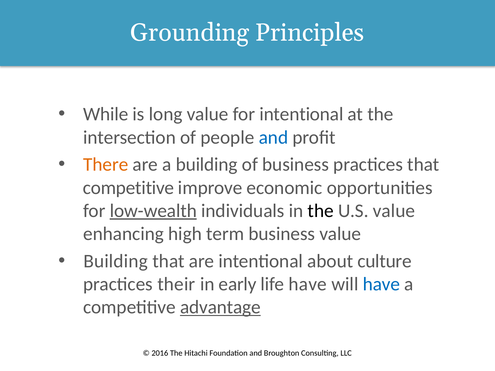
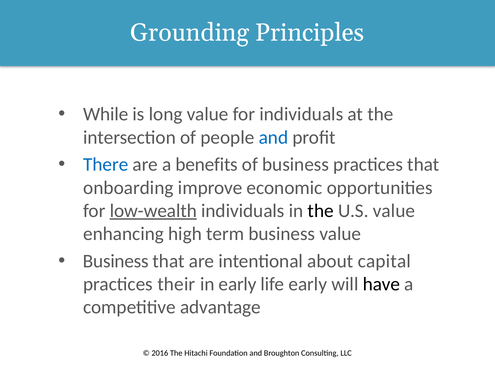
for intentional: intentional -> individuals (301, 114)
There colour: orange -> blue (106, 165)
a building: building -> benefits (207, 165)
competitive: competitive -> onboarding (128, 188)
Building: Building -> Business (116, 261)
culture: culture -> capital (384, 261)
life have: have -> early (308, 284)
have colour: blue -> black (381, 284)
advantage underline: present -> none (220, 307)
